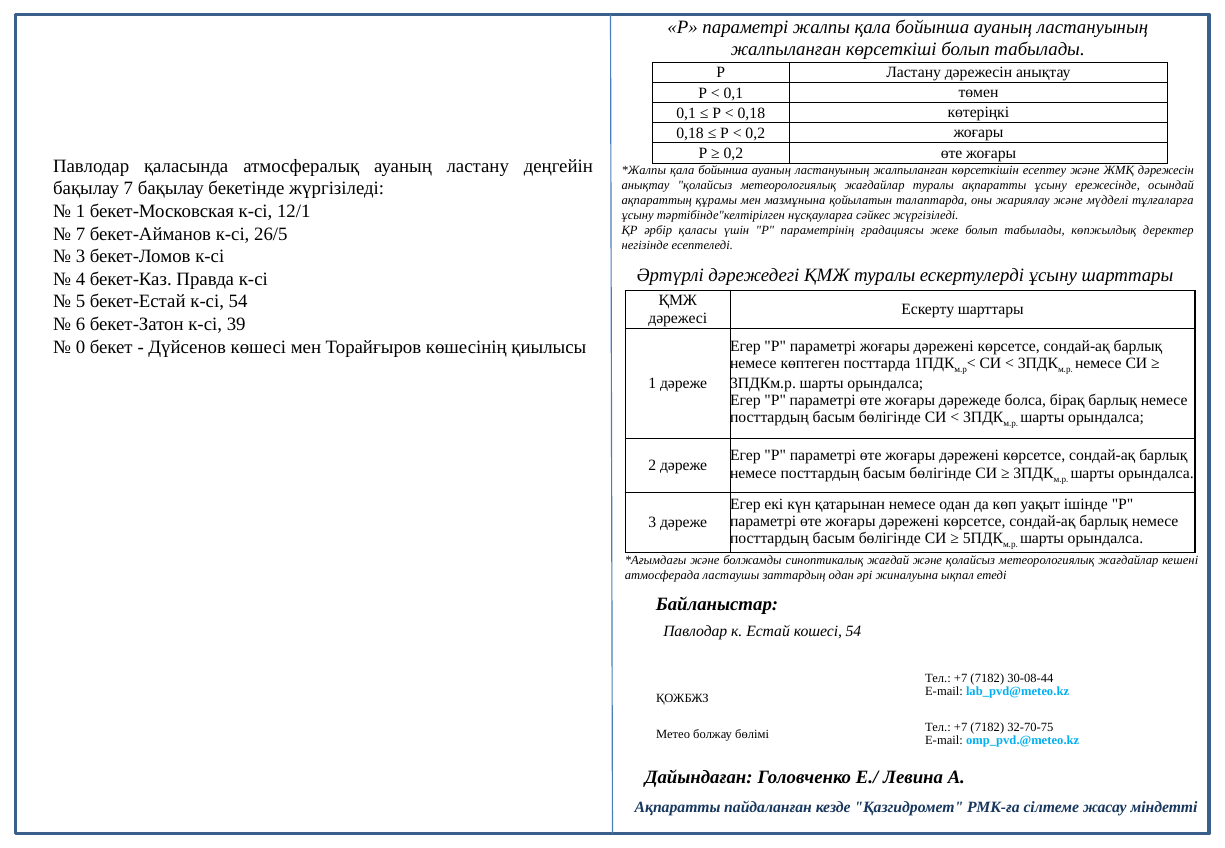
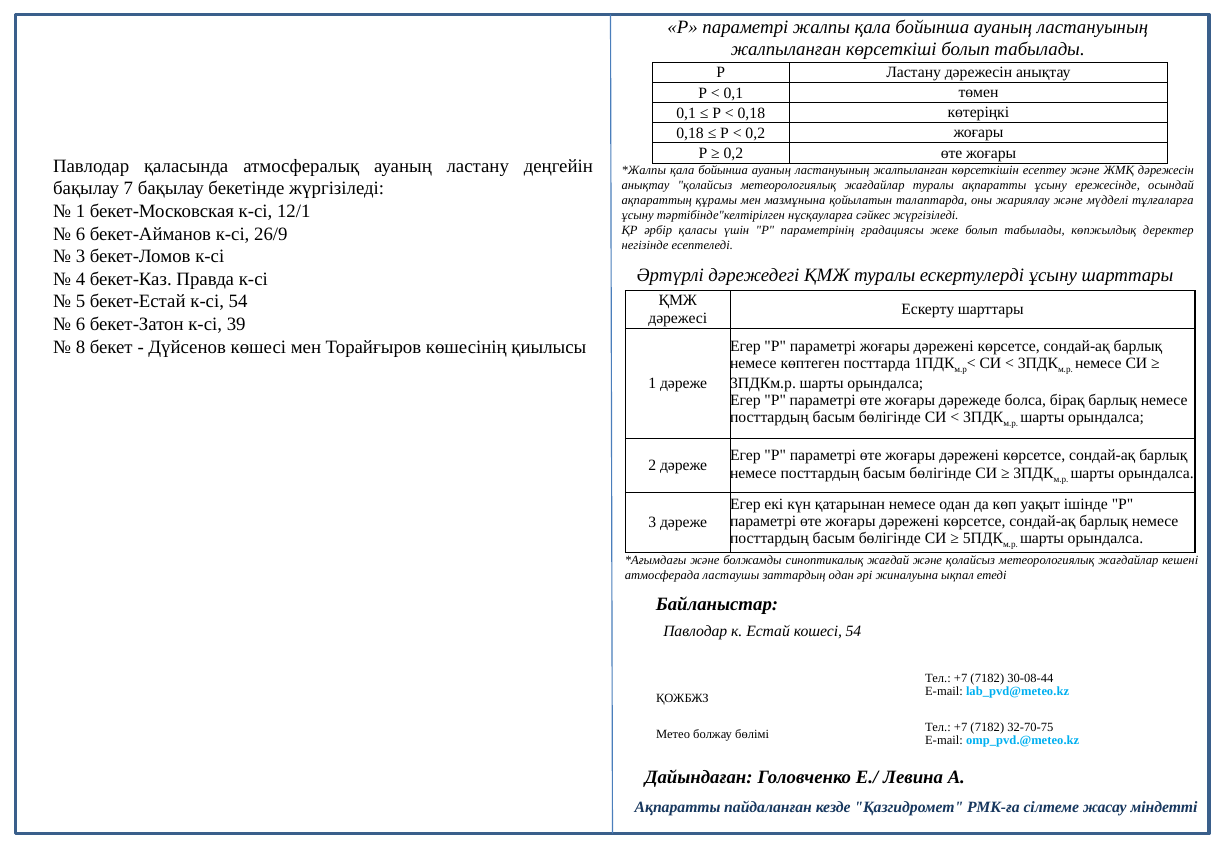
7: 7 -> 6 (80, 234)
26/5: 26/5 -> 26/9 (271, 234)
0: 0 -> 8 (80, 347)
